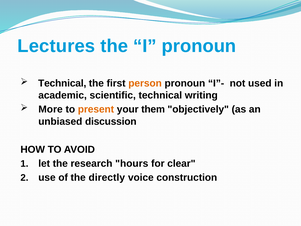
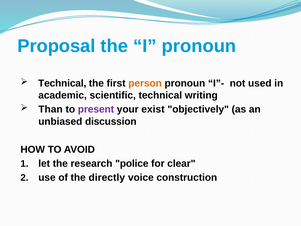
Lectures: Lectures -> Proposal (56, 46)
More: More -> Than (51, 109)
present colour: orange -> purple (96, 109)
them: them -> exist (153, 109)
hours: hours -> police (132, 163)
